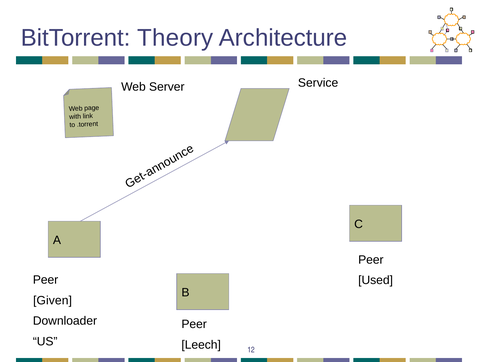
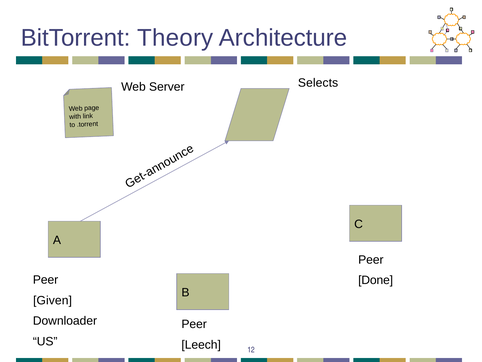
Service: Service -> Selects (318, 83)
Used: Used -> Done (376, 280)
